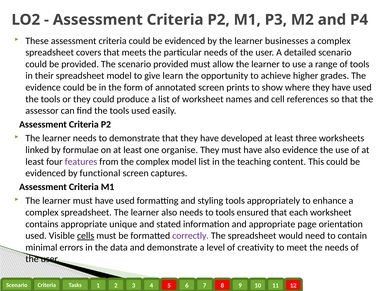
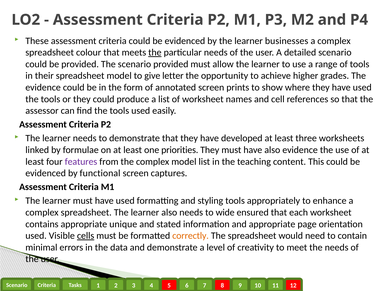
covers: covers -> colour (89, 53)
the underline: none -> present (155, 53)
learn: learn -> letter (173, 76)
organise: organise -> priorities (180, 150)
to tools: tools -> wide (225, 213)
correctly colour: purple -> orange (191, 236)
